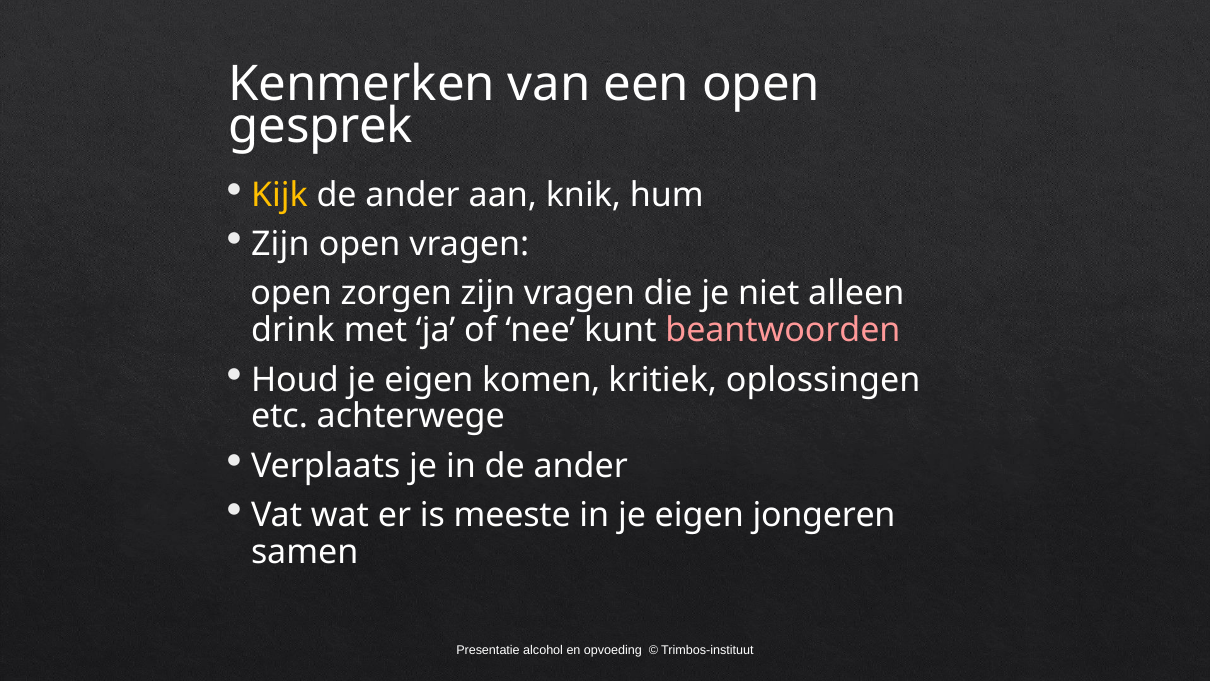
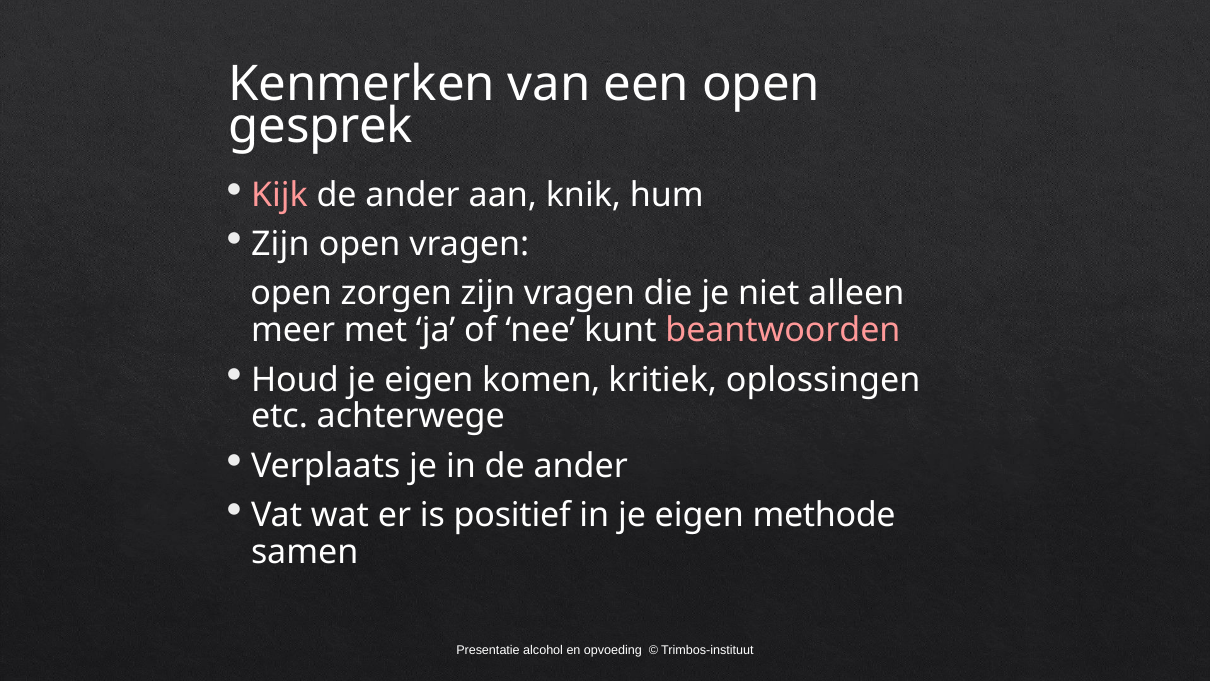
Kijk colour: yellow -> pink (279, 195)
drink: drink -> meer (293, 330)
meeste: meeste -> positief (512, 515)
jongeren: jongeren -> methode (824, 515)
